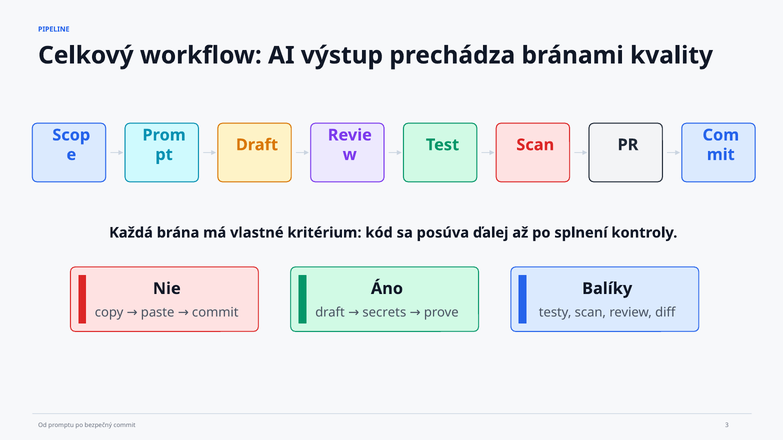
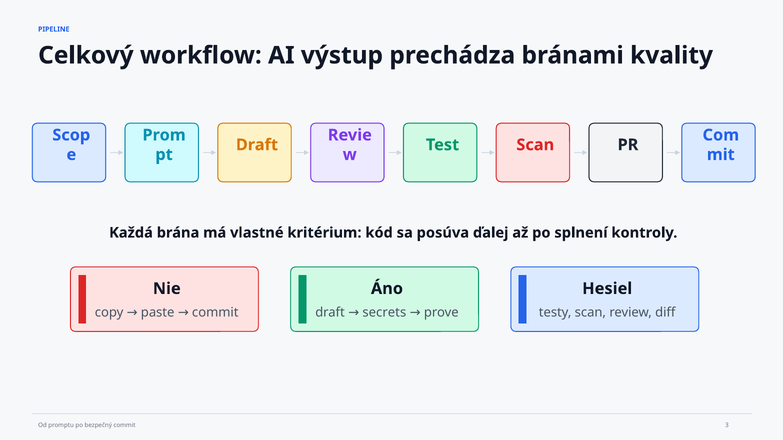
Balíky: Balíky -> Hesiel (607, 289)
